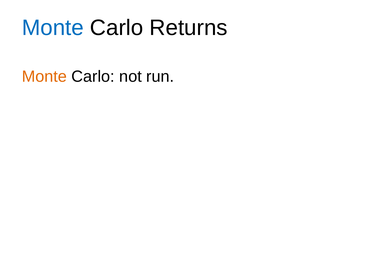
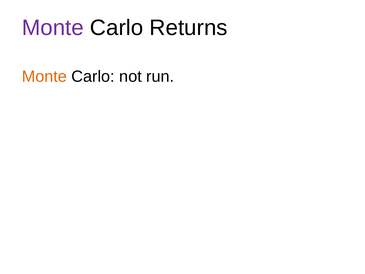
Monte colour: blue -> purple (53, 28)
